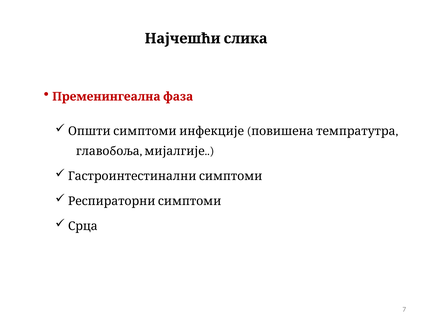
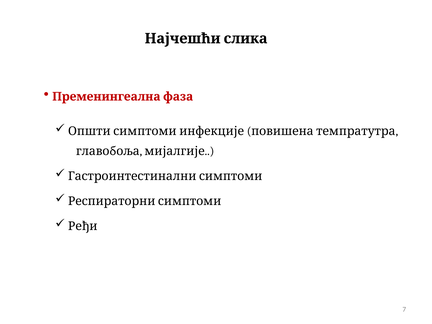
Срца: Срца -> Ређи (83, 226)
